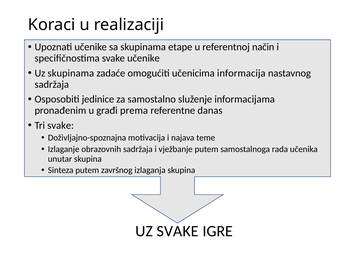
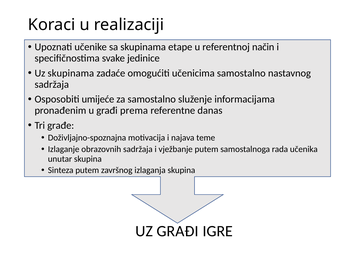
svake učenike: učenike -> jedinice (143, 58)
učenicima informacija: informacija -> samostalno (241, 73)
jedinice: jedinice -> umijeće (98, 99)
Tri svake: svake -> građe (61, 125)
UZ SVAKE: SVAKE -> GRAĐI (178, 231)
